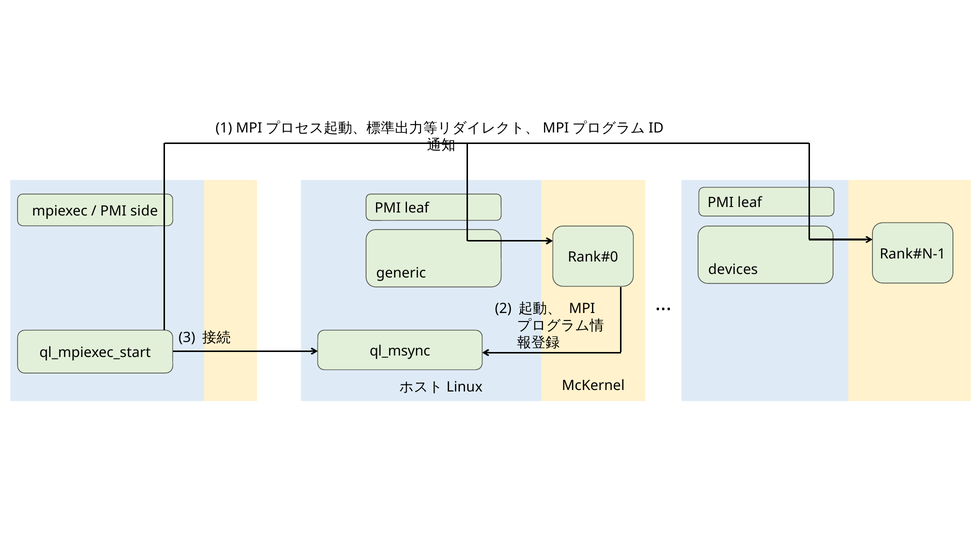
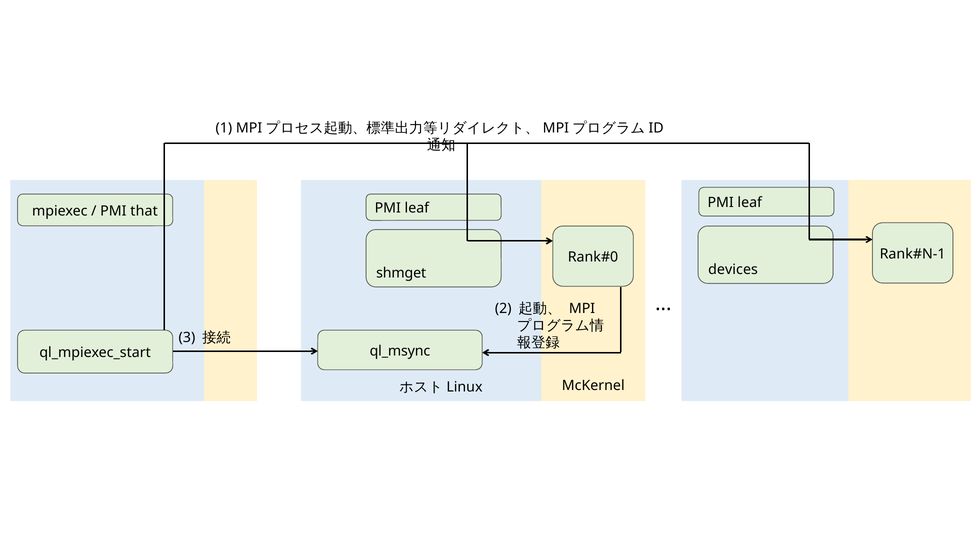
side: side -> that (144, 211)
generic: generic -> shmget (401, 273)
